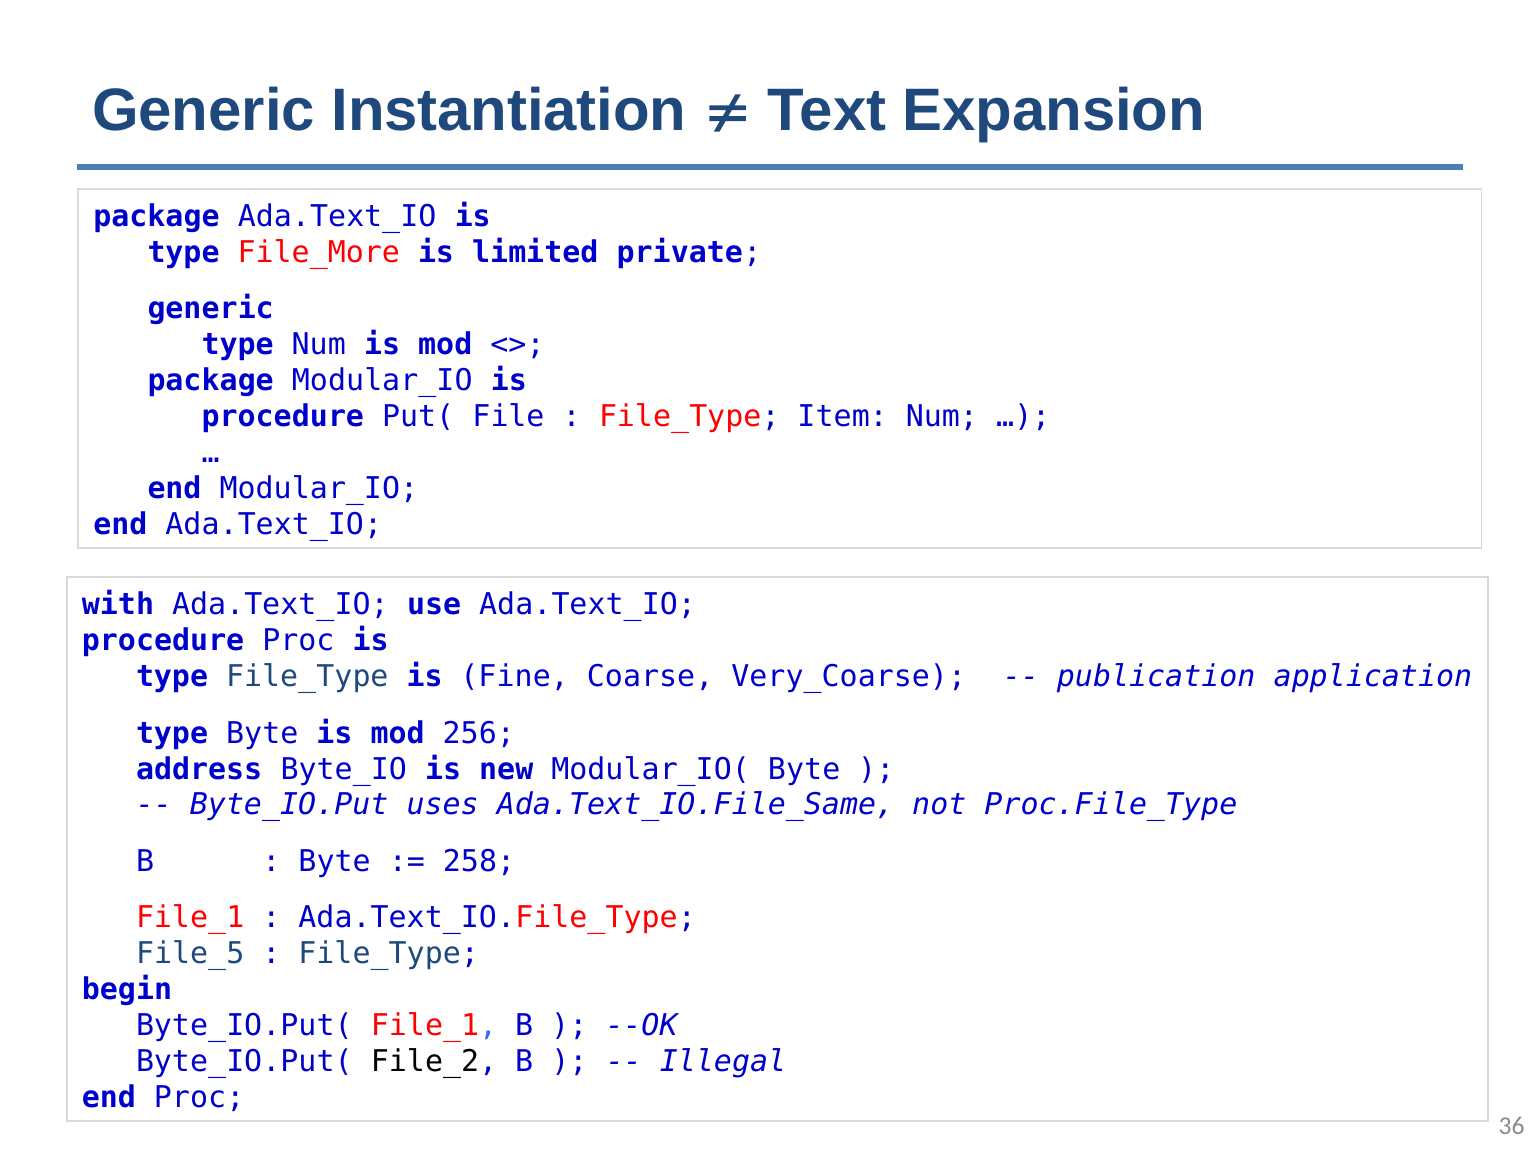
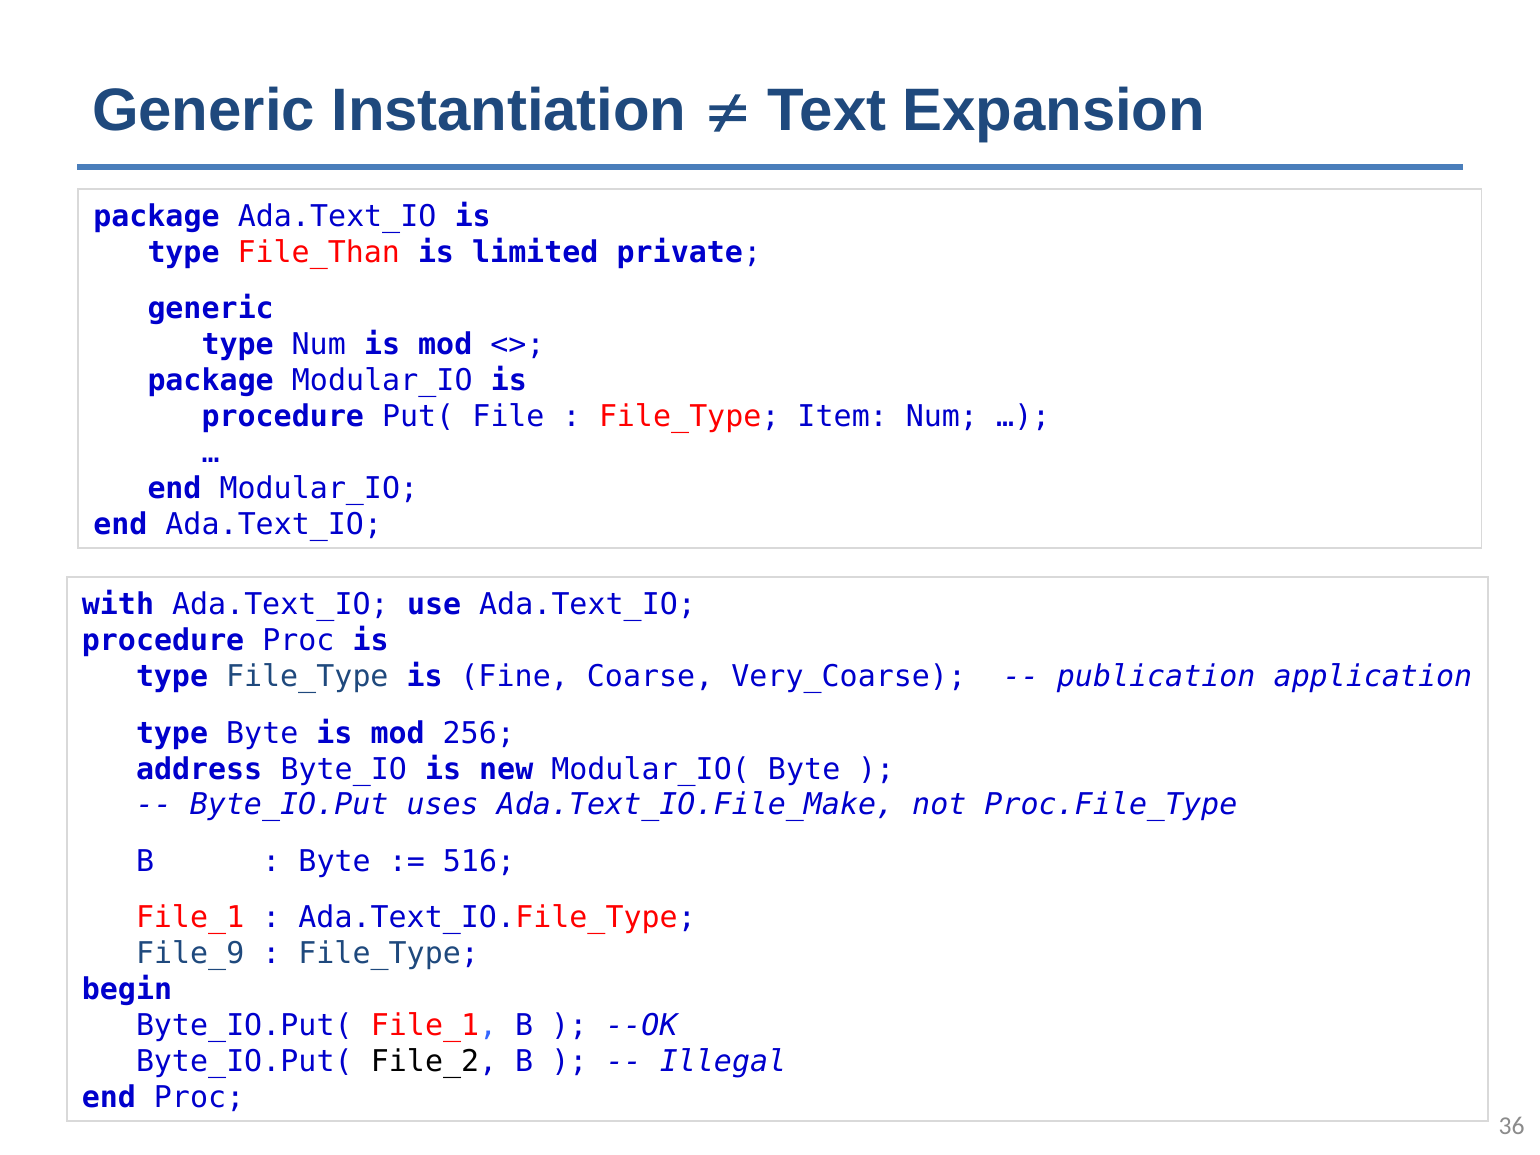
File_More: File_More -> File_Than (319, 253)
Ada.Text_IO.File_Same: Ada.Text_IO.File_Same -> Ada.Text_IO.File_Make (696, 805)
258: 258 -> 516 (479, 862)
File_5: File_5 -> File_9 (190, 954)
